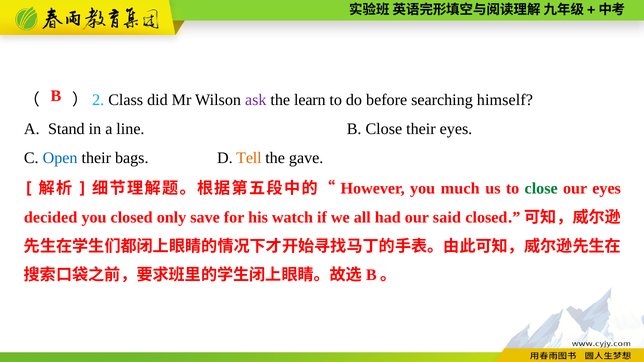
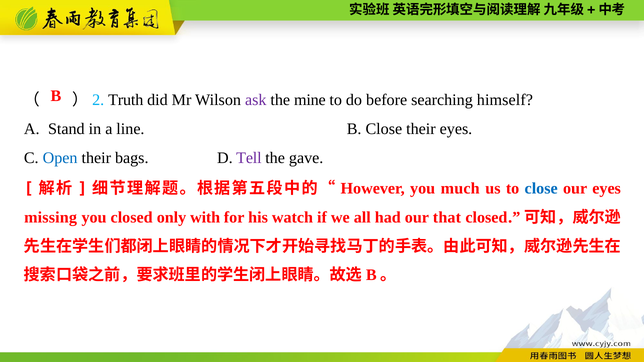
Class: Class -> Truth (126, 100)
learn: learn -> mine (310, 100)
Tell colour: orange -> purple (249, 158)
close colour: green -> blue (541, 188)
decided: decided -> missing (51, 217)
save: save -> with (205, 217)
said: said -> that (447, 217)
